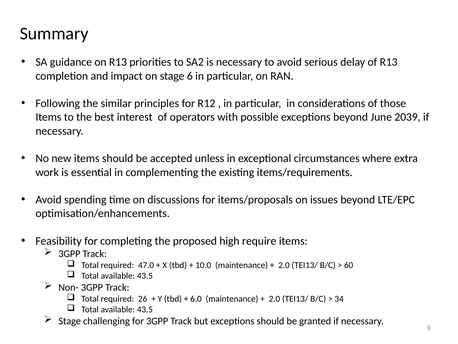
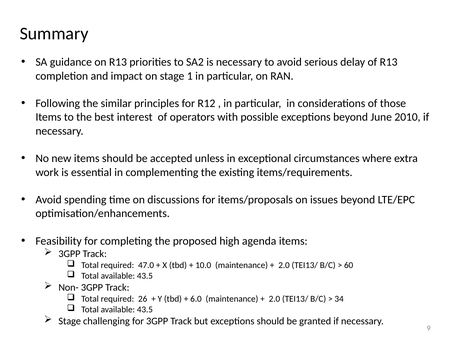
6: 6 -> 1 (190, 76)
2039: 2039 -> 2010 (407, 117)
require: require -> agenda (259, 241)
